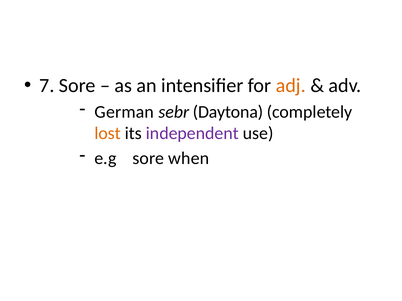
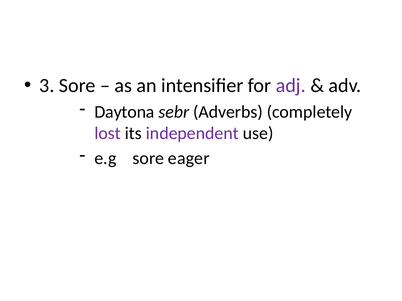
7: 7 -> 3 (47, 86)
adj colour: orange -> purple (291, 86)
German: German -> Daytona (124, 112)
Daytona: Daytona -> Adverbs (228, 112)
lost colour: orange -> purple (108, 133)
when: when -> eager (189, 158)
